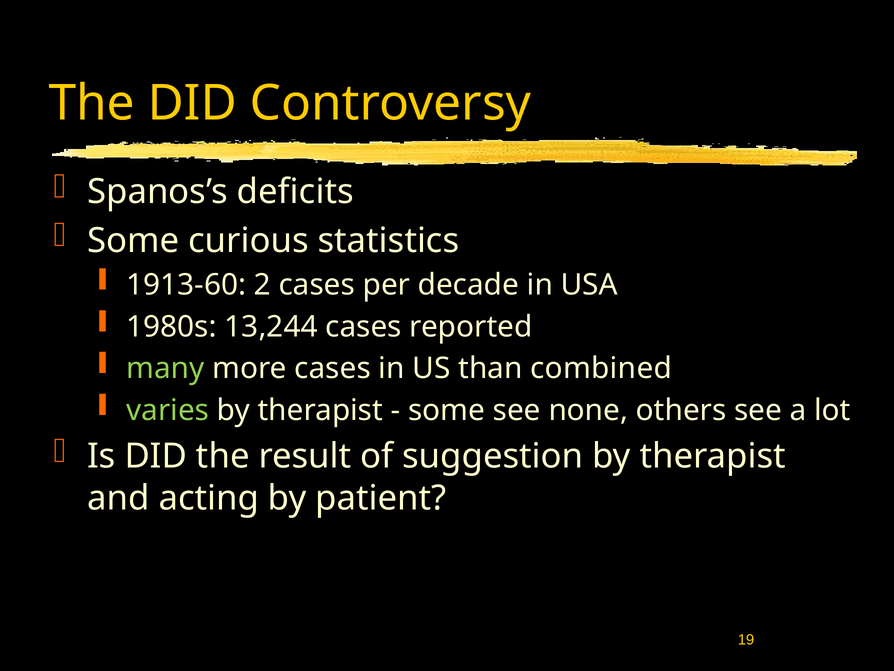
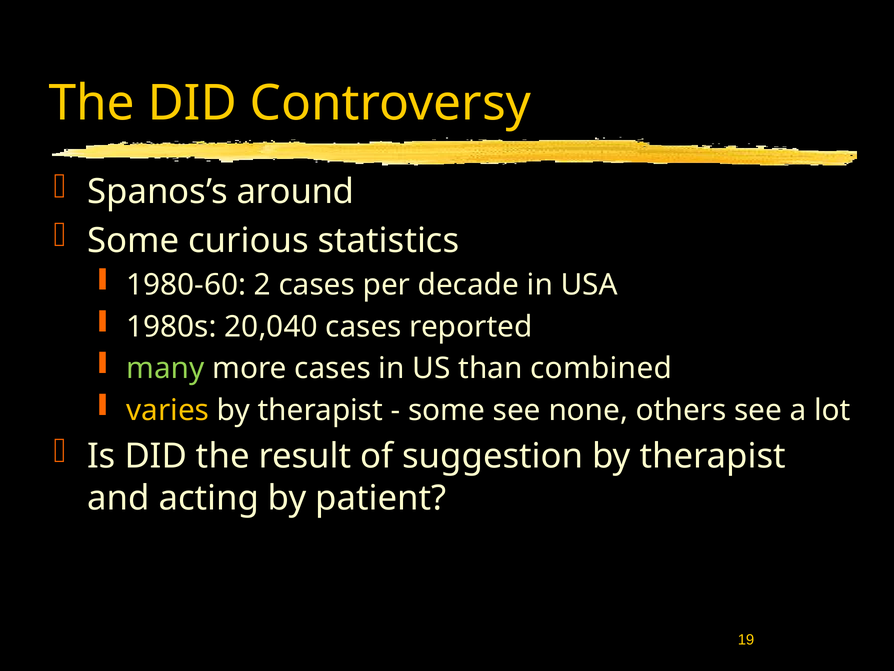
deficits: deficits -> around (296, 192)
1913-60: 1913-60 -> 1980-60 (186, 285)
13,244: 13,244 -> 20,040 (271, 327)
varies colour: light green -> yellow (168, 410)
